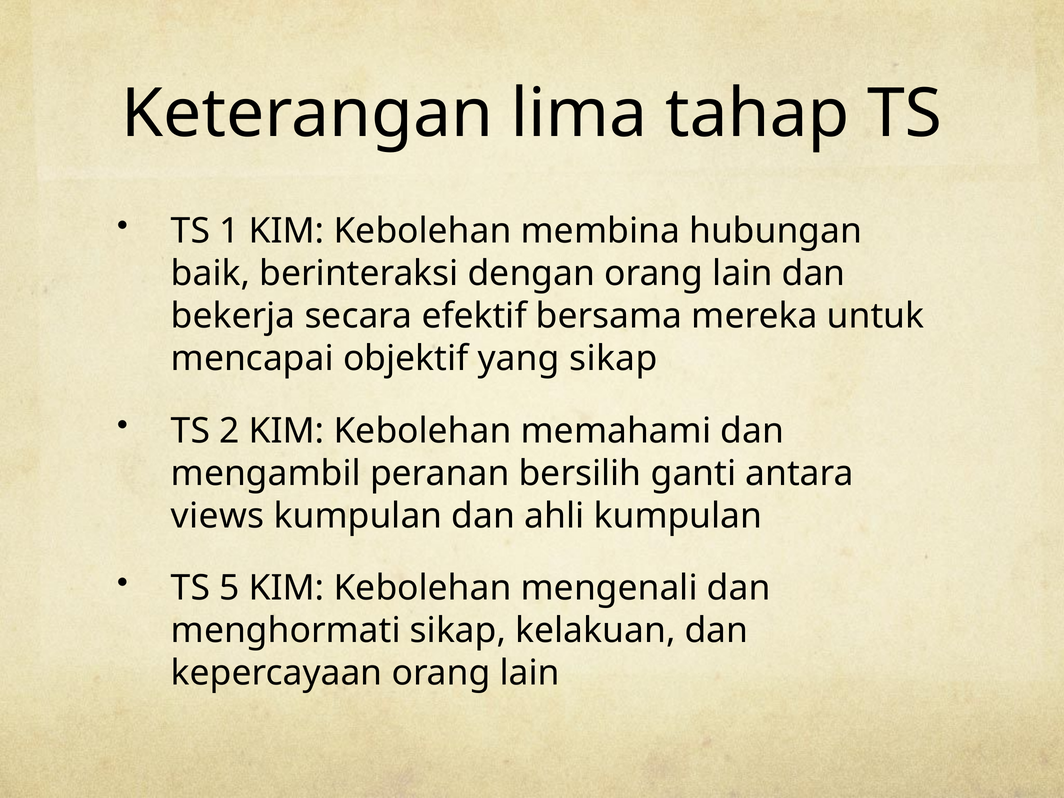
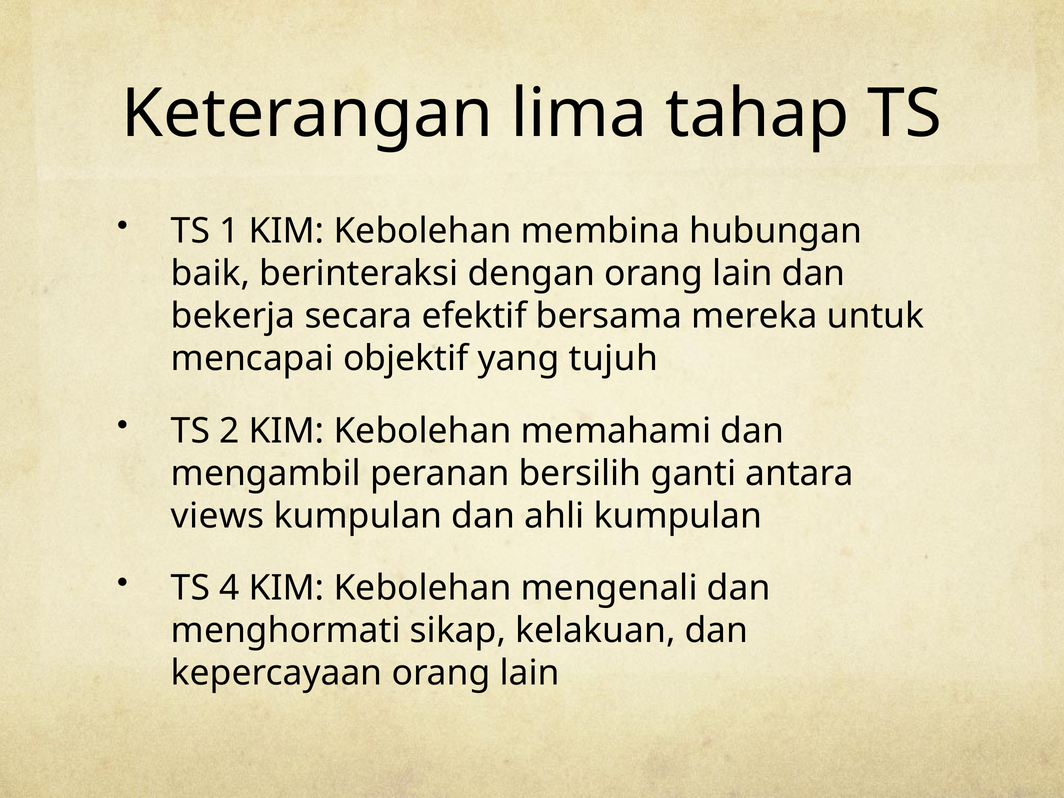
yang sikap: sikap -> tujuh (613, 359)
5: 5 -> 4 (230, 588)
